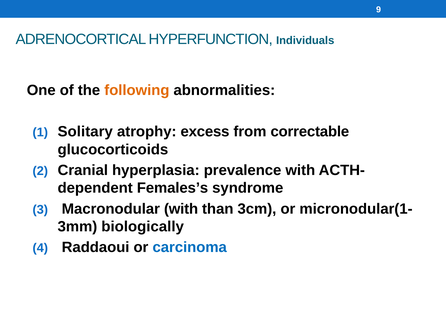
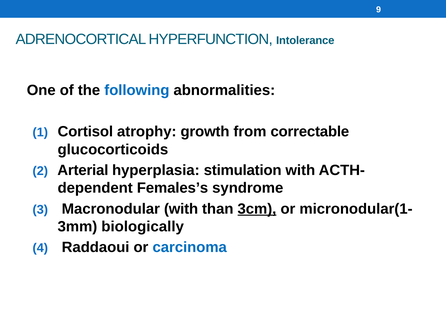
Individuals: Individuals -> Intolerance (305, 40)
following colour: orange -> blue (137, 90)
Solitary: Solitary -> Cortisol (85, 132)
excess: excess -> growth (205, 132)
Cranial: Cranial -> Arterial (83, 171)
prevalence: prevalence -> stimulation (243, 171)
3cm underline: none -> present (257, 209)
